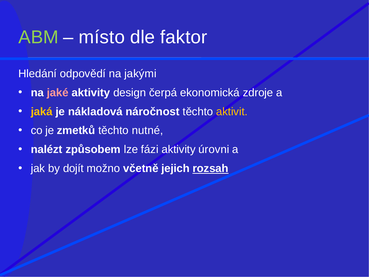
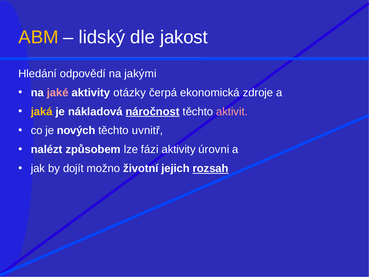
ABM colour: light green -> yellow (39, 37)
místo: místo -> lidský (102, 37)
faktor: faktor -> jakost (184, 37)
design: design -> otázky (130, 93)
náročnost underline: none -> present (153, 111)
aktivit colour: yellow -> pink (232, 111)
zmetků: zmetků -> nových (76, 130)
nutné: nutné -> uvnitř (148, 130)
včetně: včetně -> životní (141, 168)
